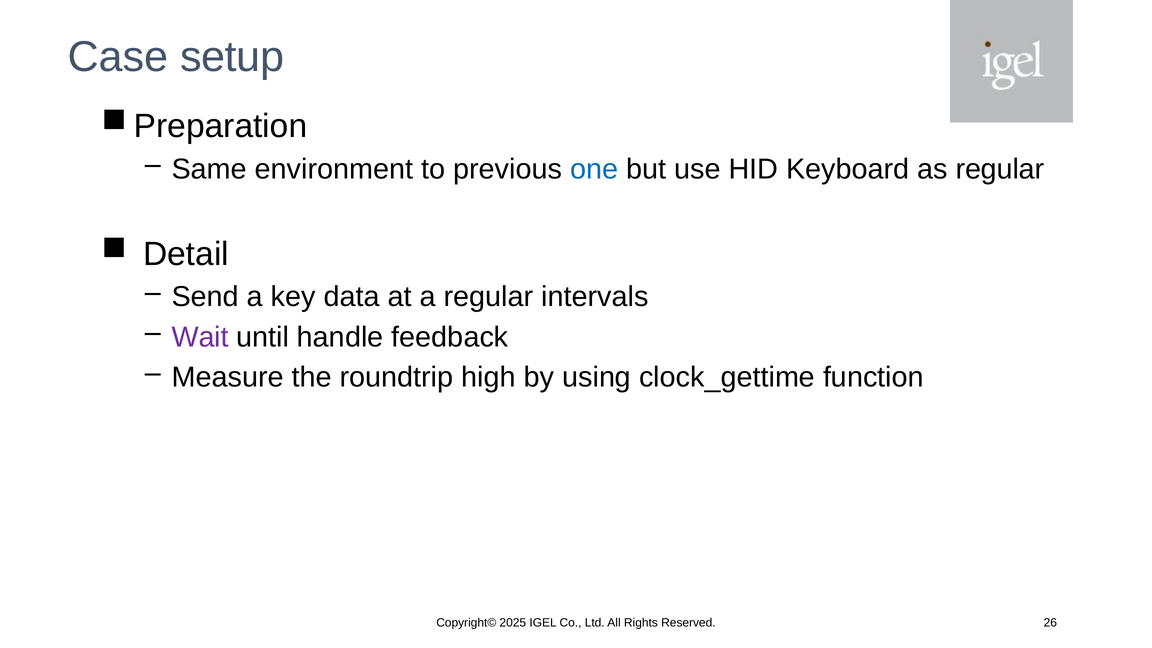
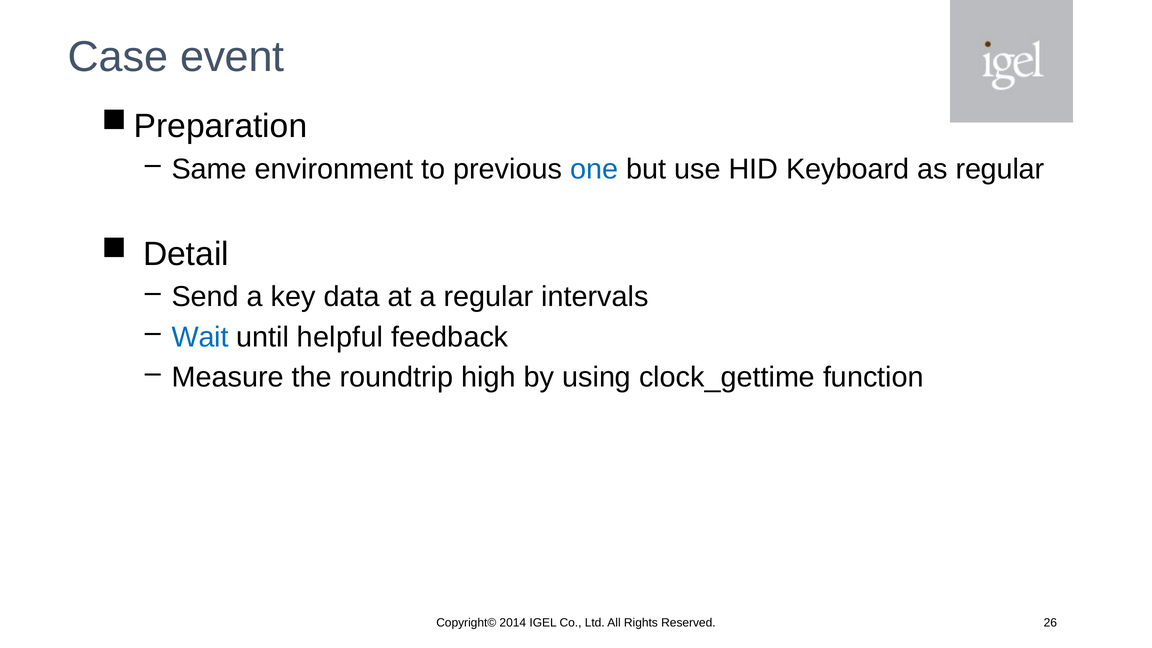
setup: setup -> event (232, 57)
Wait colour: purple -> blue (200, 337)
handle: handle -> helpful (340, 337)
2025: 2025 -> 2014 (513, 623)
